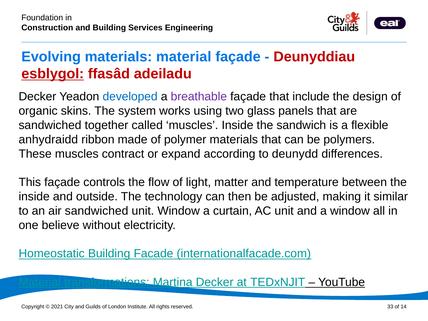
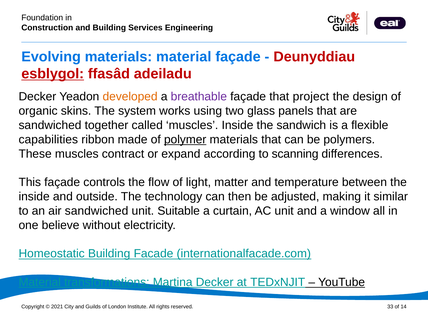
developed colour: blue -> orange (130, 97)
include: include -> project (311, 97)
anhydraidd: anhydraidd -> capabilities (48, 139)
polymer underline: none -> present (185, 139)
deunydd: deunydd -> scanning (295, 154)
unit Window: Window -> Suitable (179, 211)
